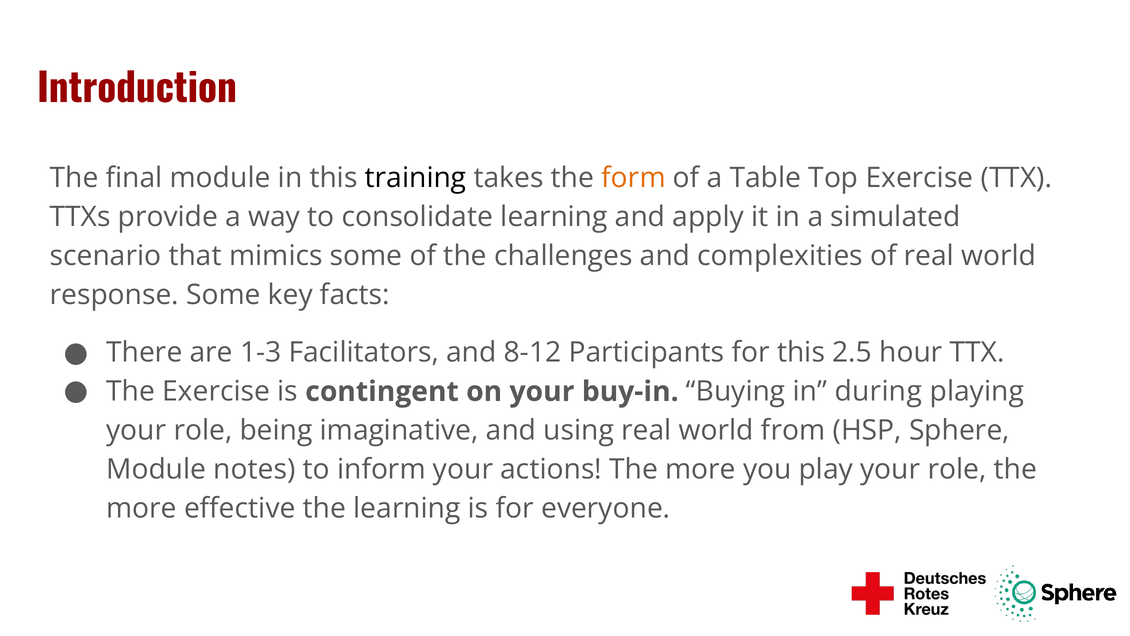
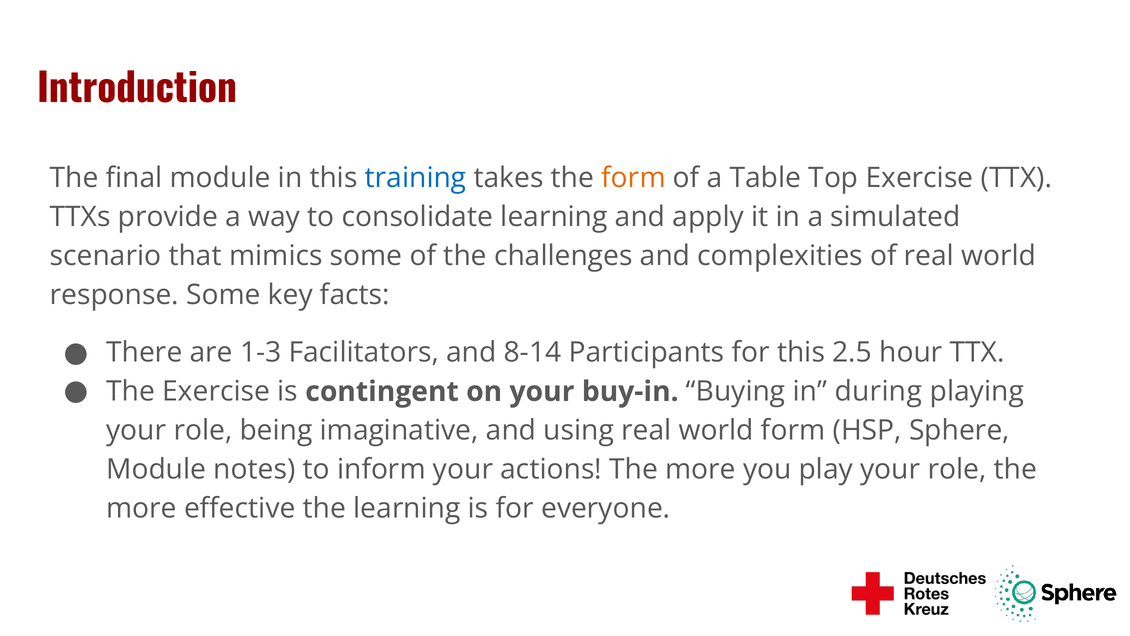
training colour: black -> blue (416, 178)
8-12: 8-12 -> 8-14 (533, 352)
world from: from -> form (793, 430)
